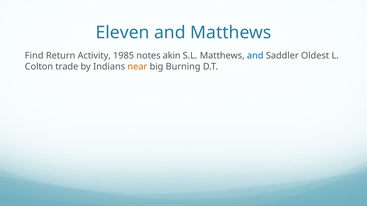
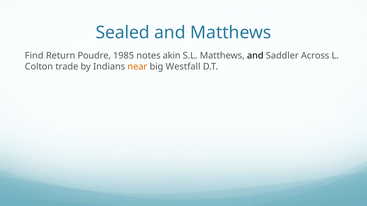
Eleven: Eleven -> Sealed (123, 33)
Activity: Activity -> Poudre (94, 56)
and colour: blue -> black (255, 56)
Oldest: Oldest -> Across (315, 56)
Burning: Burning -> Westfall (183, 67)
